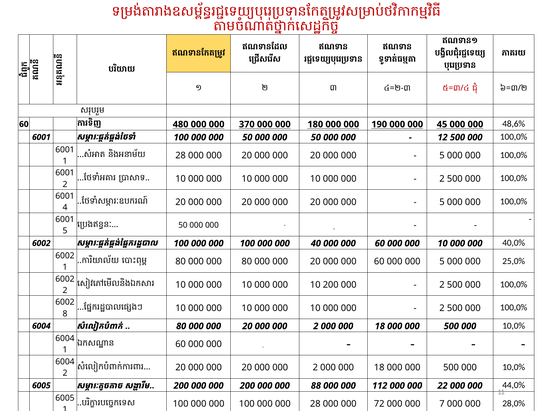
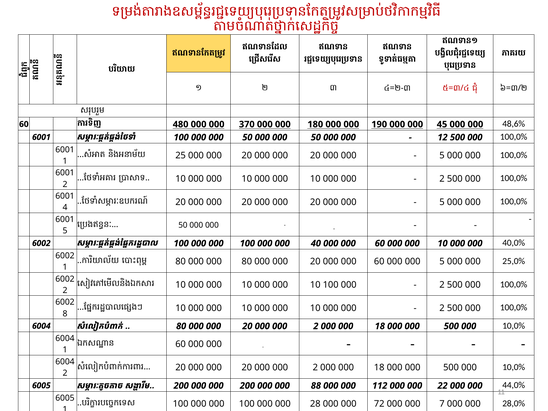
28: 28 -> 25 (181, 155)
10 200: 200 -> 100 (331, 285)
